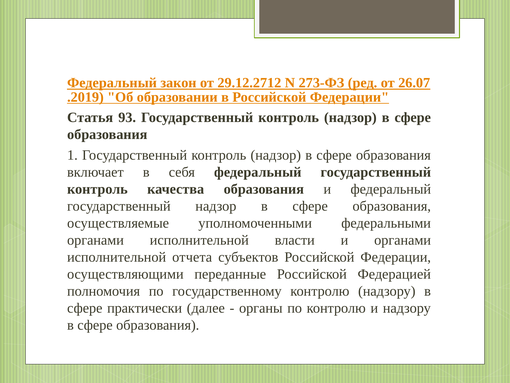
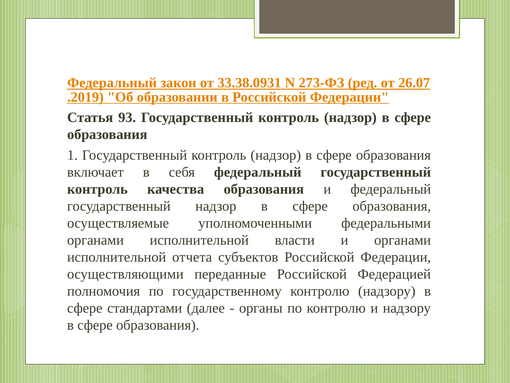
29.12.2712: 29.12.2712 -> 33.38.0931 (249, 83)
практически: практически -> стандартами (145, 308)
